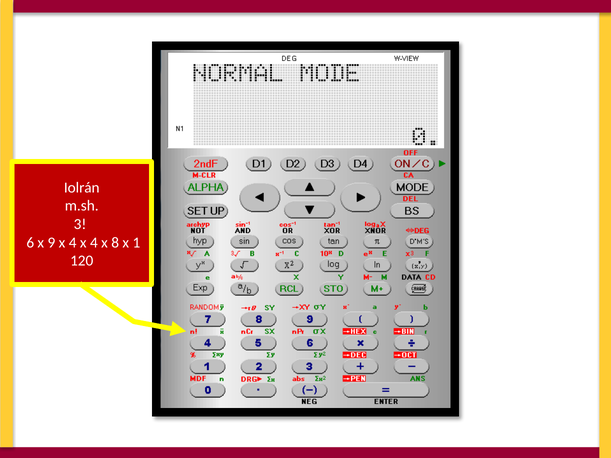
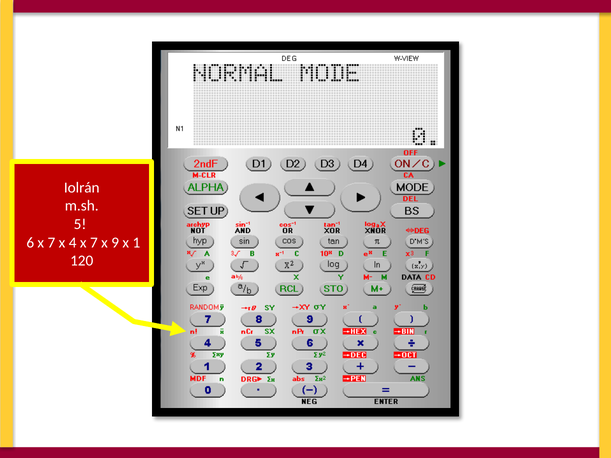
3: 3 -> 5 (80, 224)
6 x 9: 9 -> 7 (51, 243)
4 x 4: 4 -> 7 (94, 243)
8: 8 -> 9 (115, 243)
